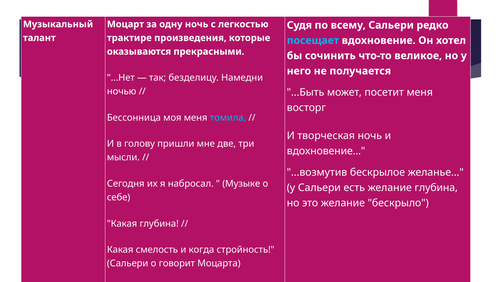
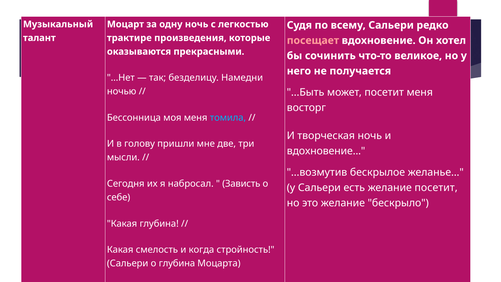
посещает colour: light blue -> pink (313, 40)
Музыке: Музыке -> Зависть (241, 184)
желание глубина: глубина -> посетит (436, 188)
о говорит: говорит -> глубина (177, 263)
